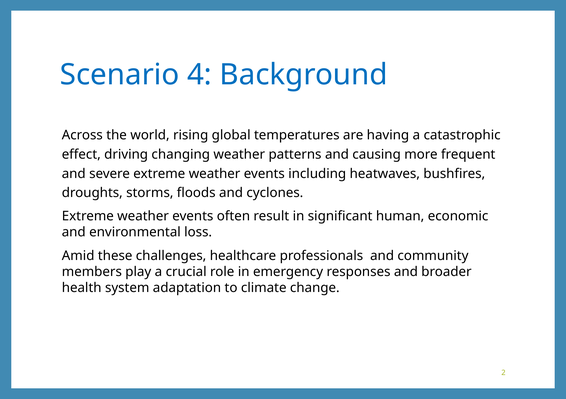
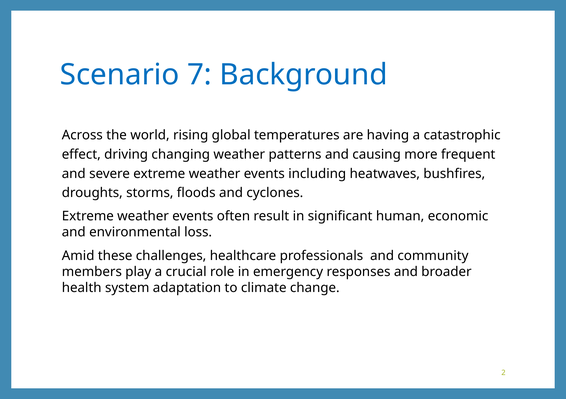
4: 4 -> 7 (200, 75)
